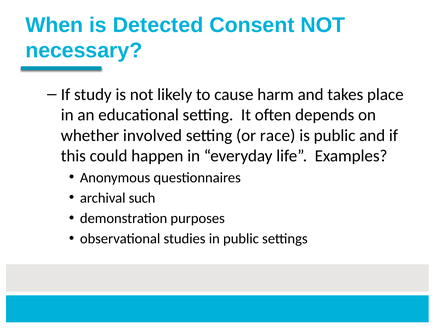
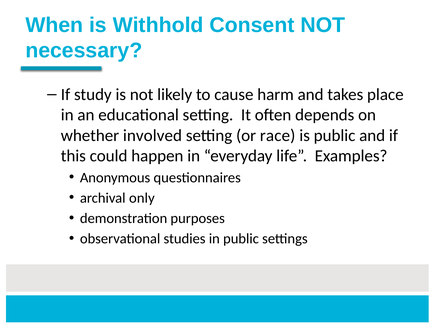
Detected: Detected -> Withhold (158, 25)
such: such -> only (142, 198)
